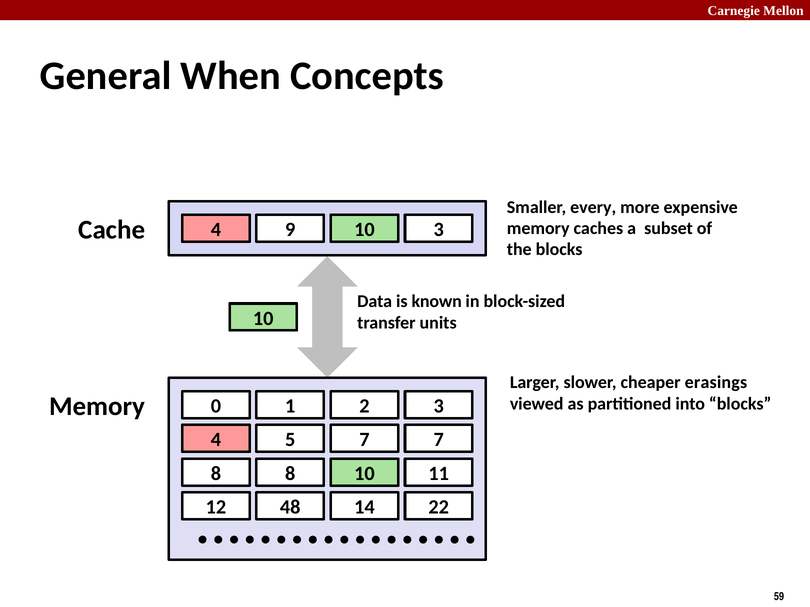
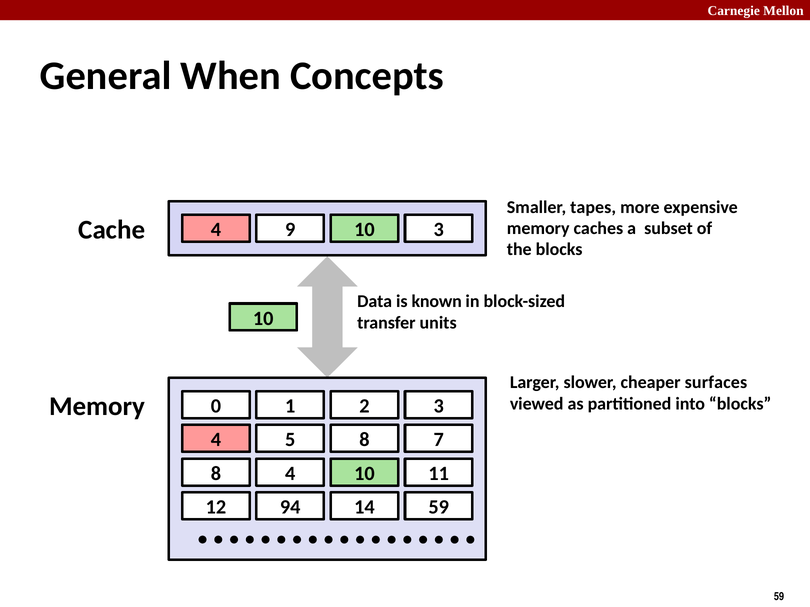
every: every -> tapes (593, 207)
erasings: erasings -> surfaces (716, 383)
5 7: 7 -> 8 (364, 440)
8 8: 8 -> 4 (290, 474)
48: 48 -> 94 (290, 508)
14 22: 22 -> 59 (439, 508)
